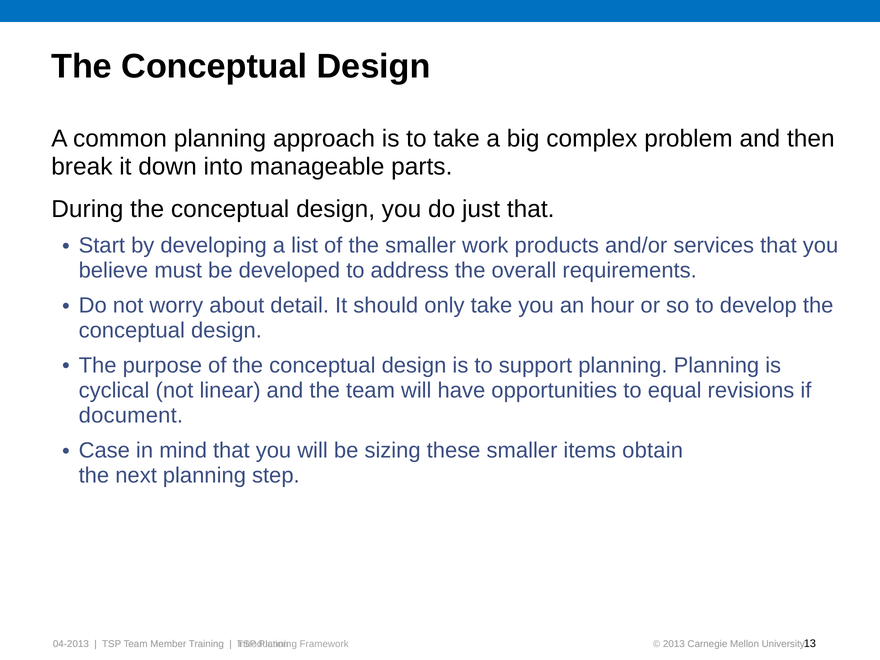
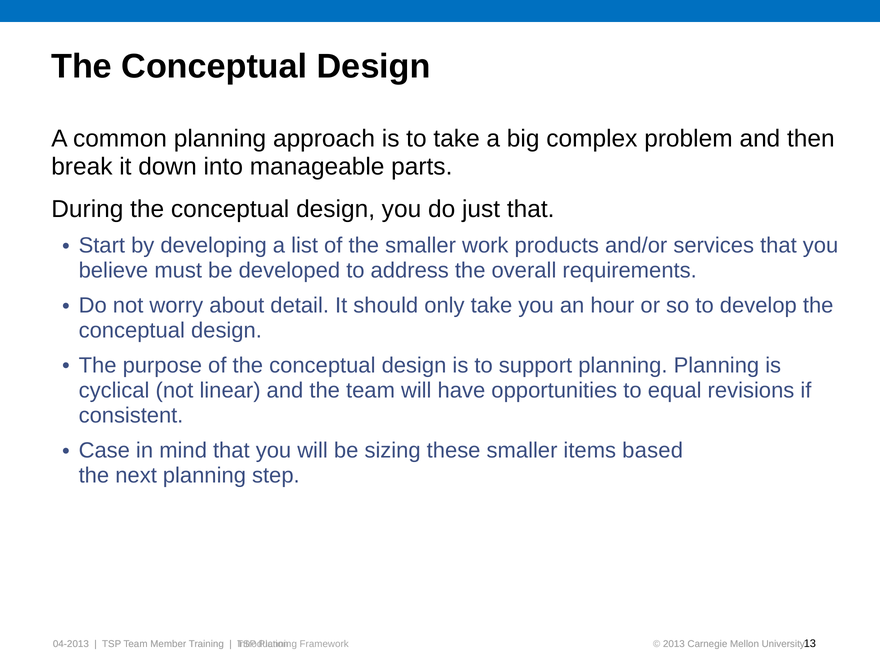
document: document -> consistent (131, 416)
obtain: obtain -> based (653, 450)
